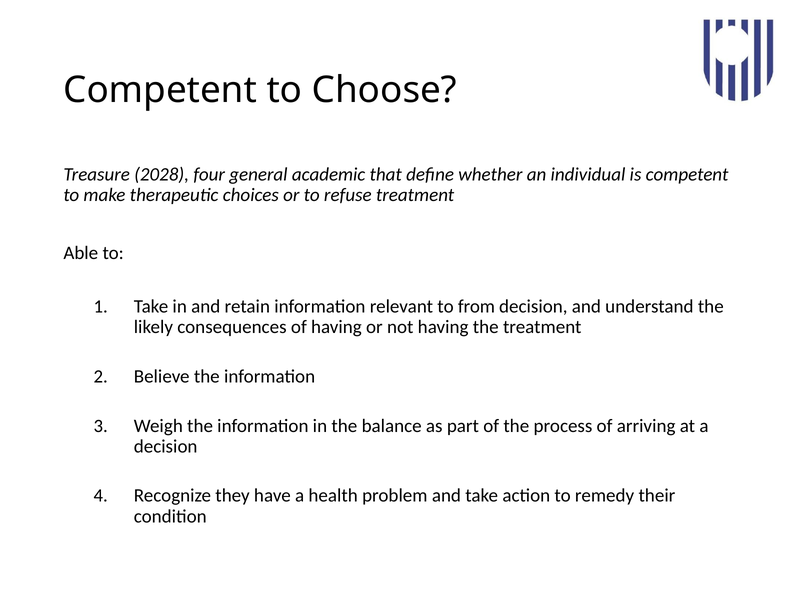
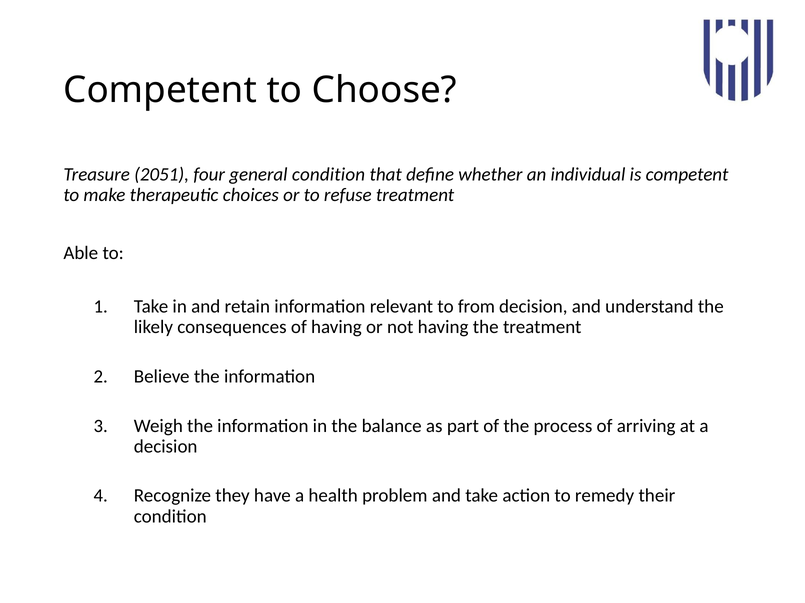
2028: 2028 -> 2051 (162, 175)
general academic: academic -> condition (329, 175)
